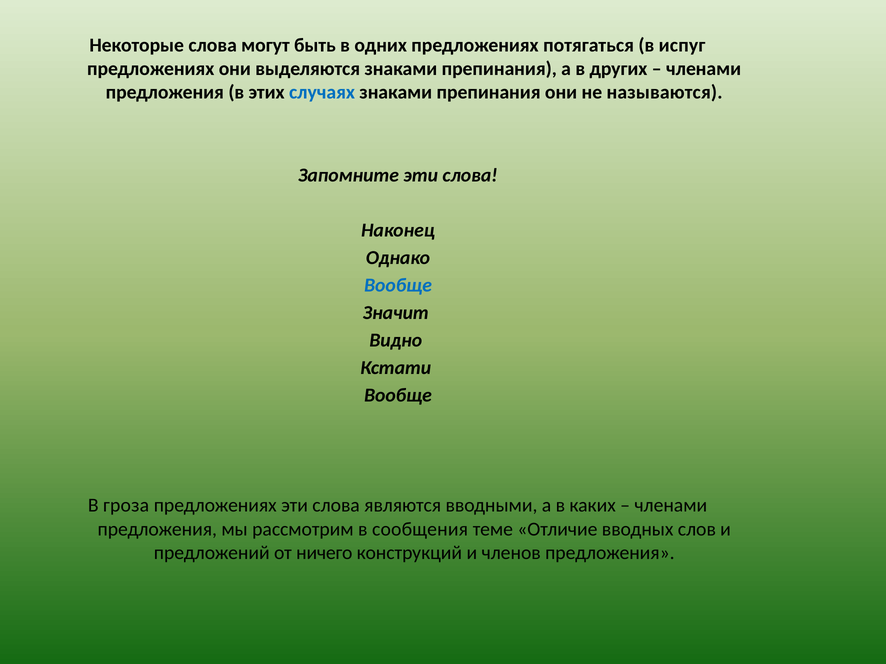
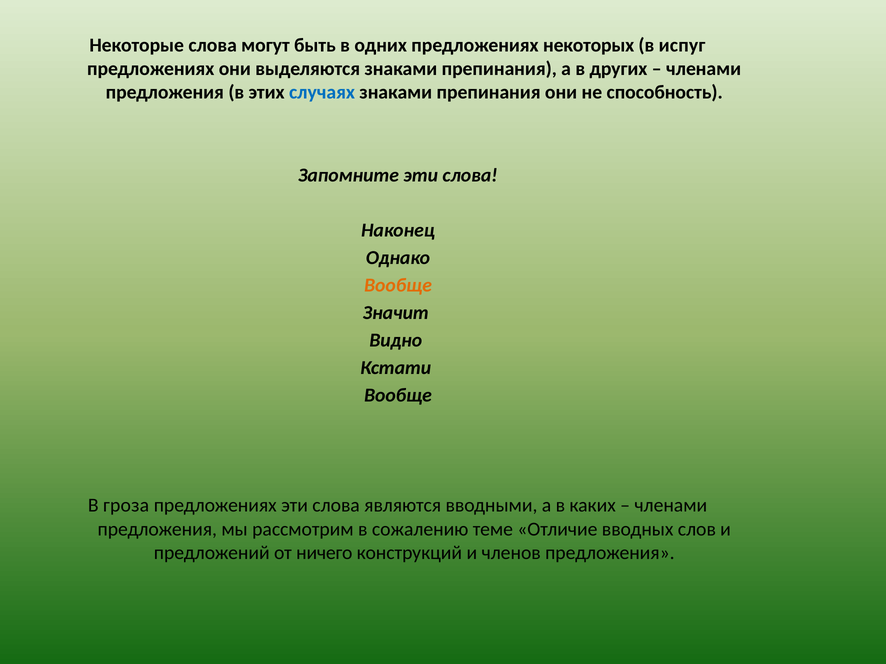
потягаться: потягаться -> некоторых (589, 45)
называются: называются -> способность (665, 93)
Вообще colour: blue -> orange (398, 285)
сообщения: сообщения -> сожалению (420, 530)
